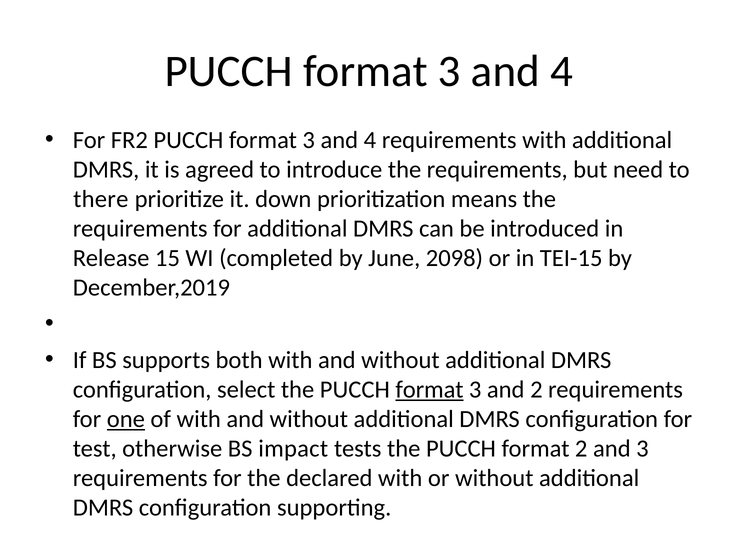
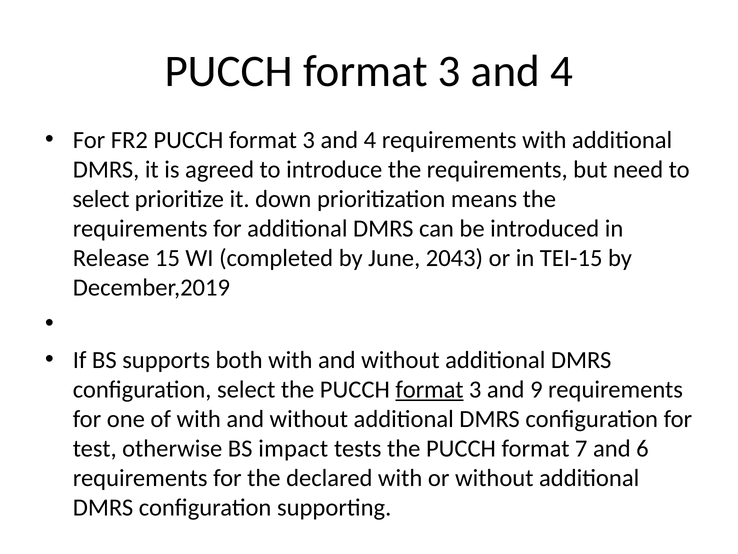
there: there -> select (101, 199)
2098: 2098 -> 2043 (454, 258)
and 2: 2 -> 9 (536, 389)
one underline: present -> none (126, 419)
format 2: 2 -> 7 (581, 448)
and 3: 3 -> 6 (642, 448)
